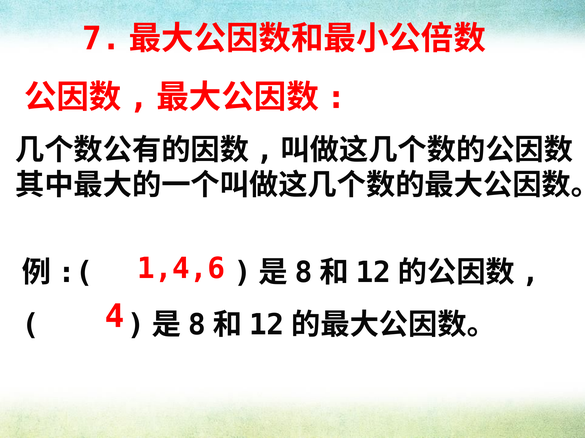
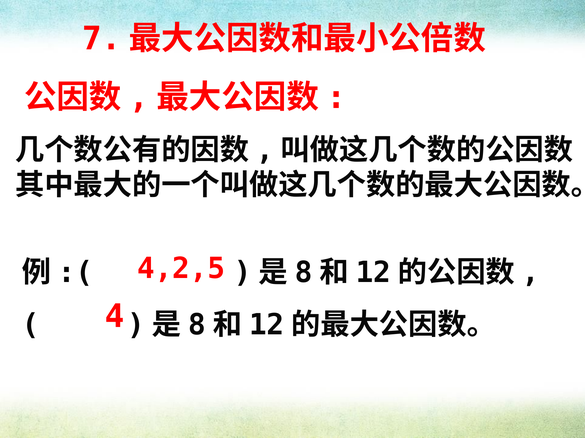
1,4,6: 1,4,6 -> 4,2,5 (181, 269)
